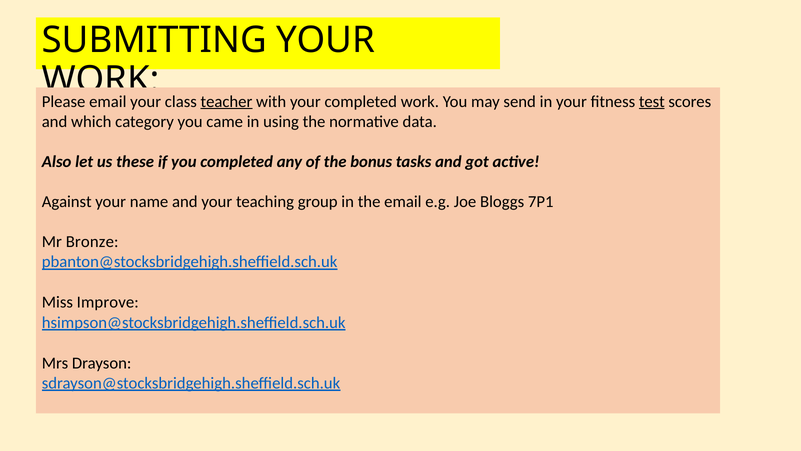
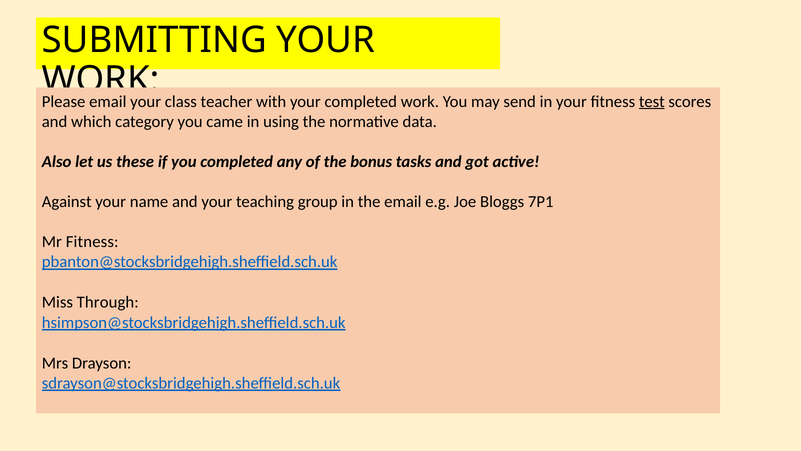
teacher underline: present -> none (226, 101)
Mr Bronze: Bronze -> Fitness (92, 242)
Improve: Improve -> Through (108, 302)
